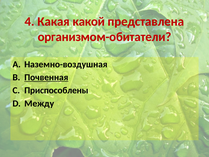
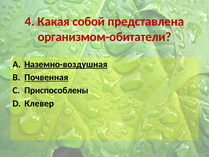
какой: какой -> собой (89, 22)
Наземно-воздушная underline: none -> present (66, 64)
Между: Между -> Клевер (39, 103)
